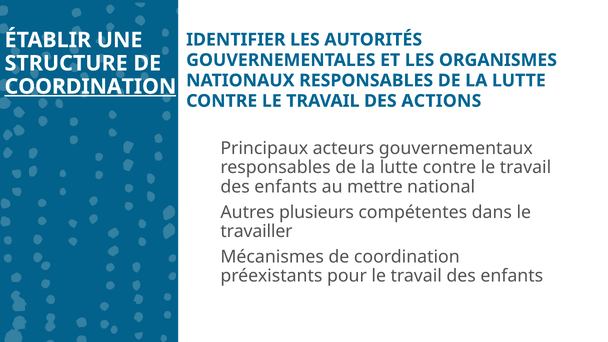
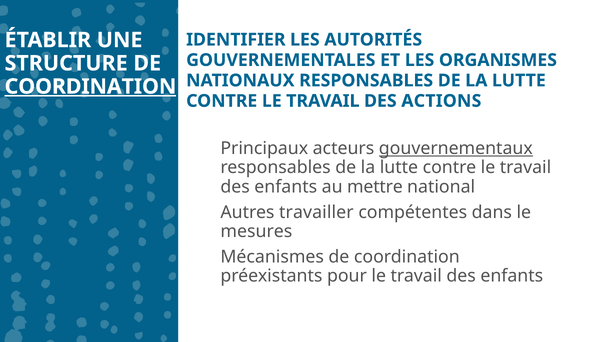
gouvernementaux underline: none -> present (456, 148)
plusieurs: plusieurs -> travailler (316, 212)
travailler: travailler -> mesures (256, 231)
